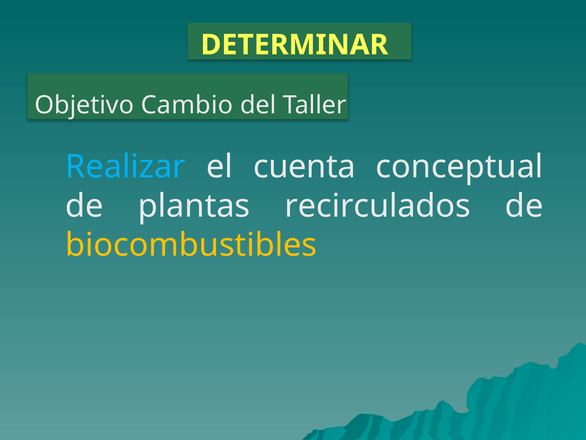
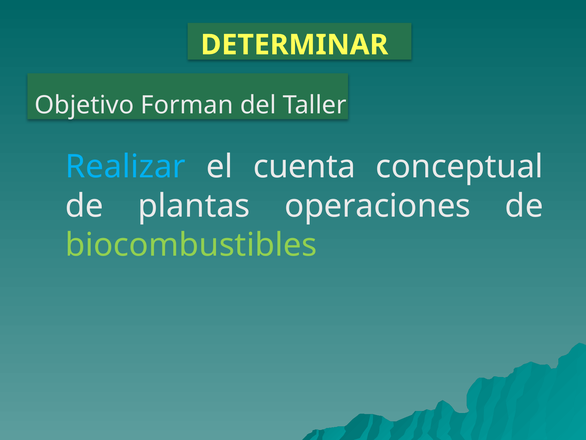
Cambio: Cambio -> Forman (187, 105)
recirculados: recirculados -> operaciones (378, 206)
biocombustibles colour: yellow -> light green (191, 245)
